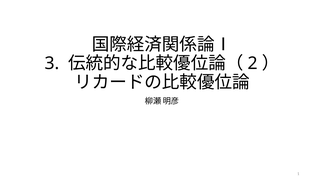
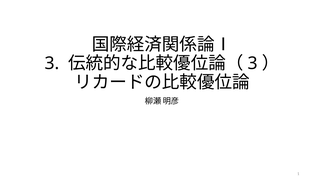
2: 2 -> 3 (253, 64)
